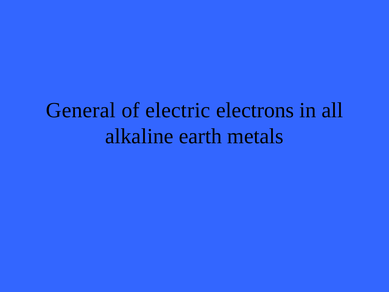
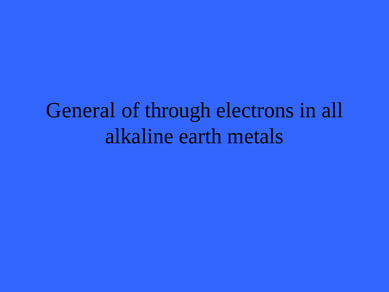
electric: electric -> through (178, 110)
